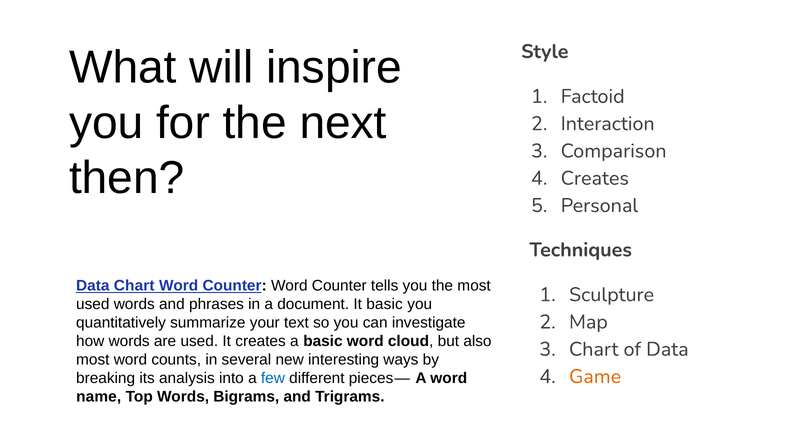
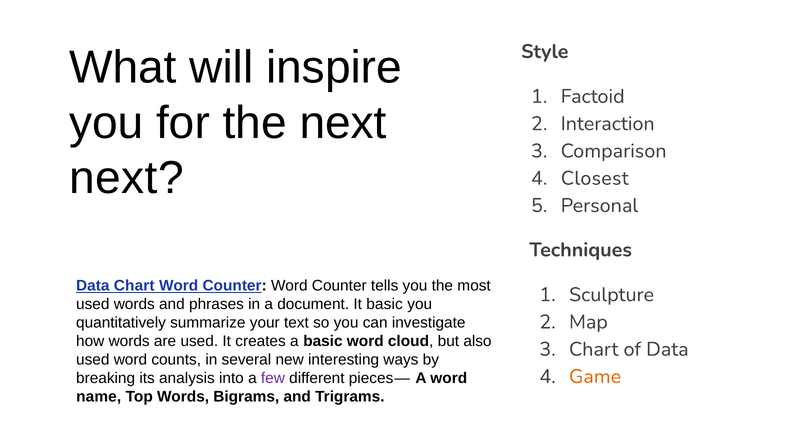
then: then -> next (126, 178)
Creates: Creates -> Closest (595, 178)
most: most -> used (93, 360)
few colour: blue -> purple (273, 378)
